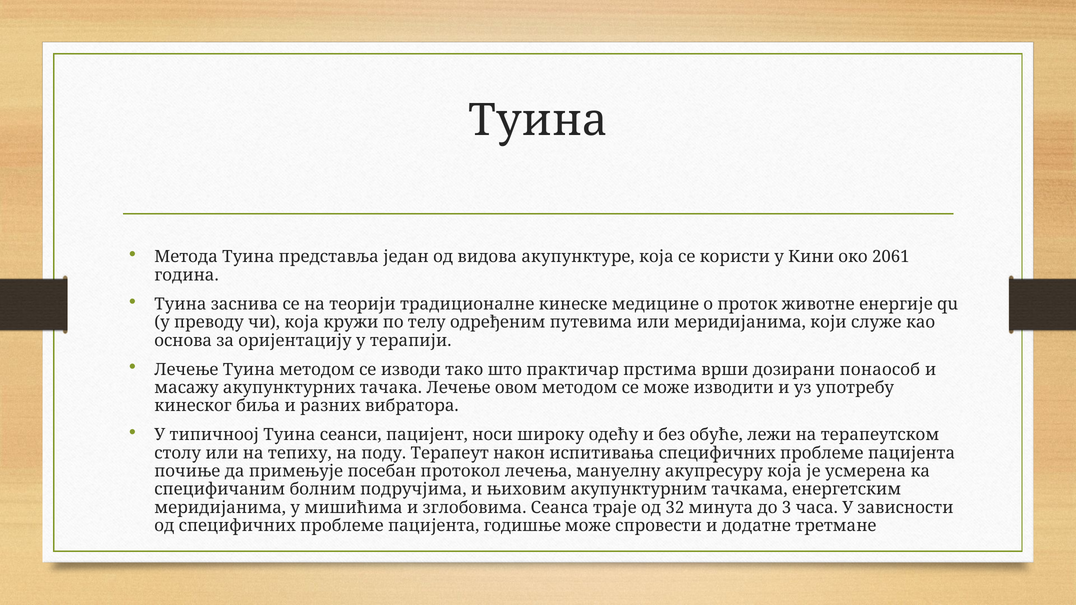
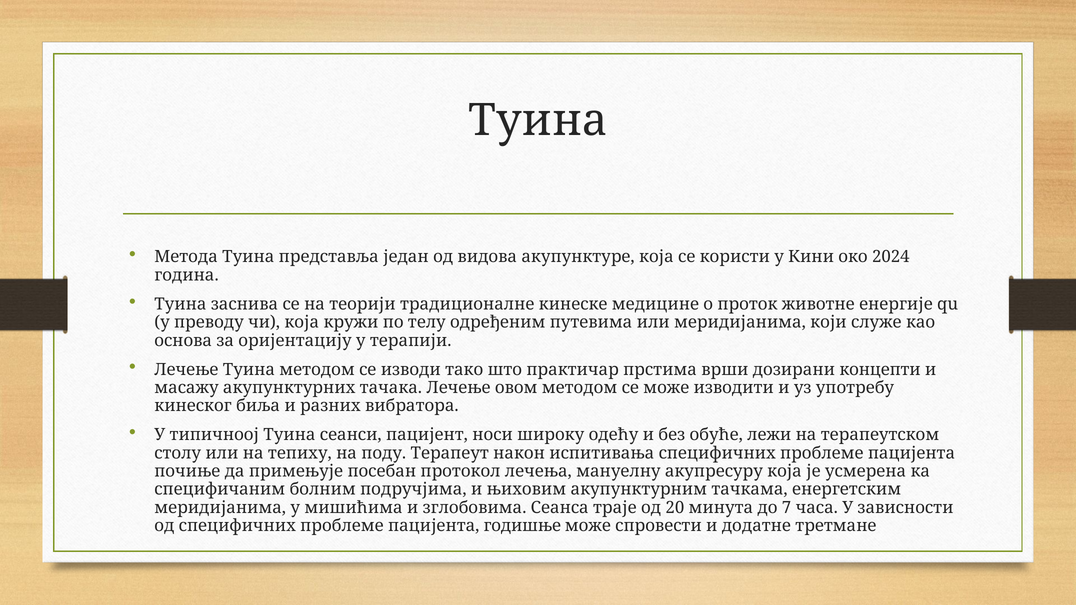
2061: 2061 -> 2024 (891, 257)
понаособ: понаособ -> концепти (880, 370)
32: 32 -> 20 (675, 508)
3: 3 -> 7 (787, 508)
